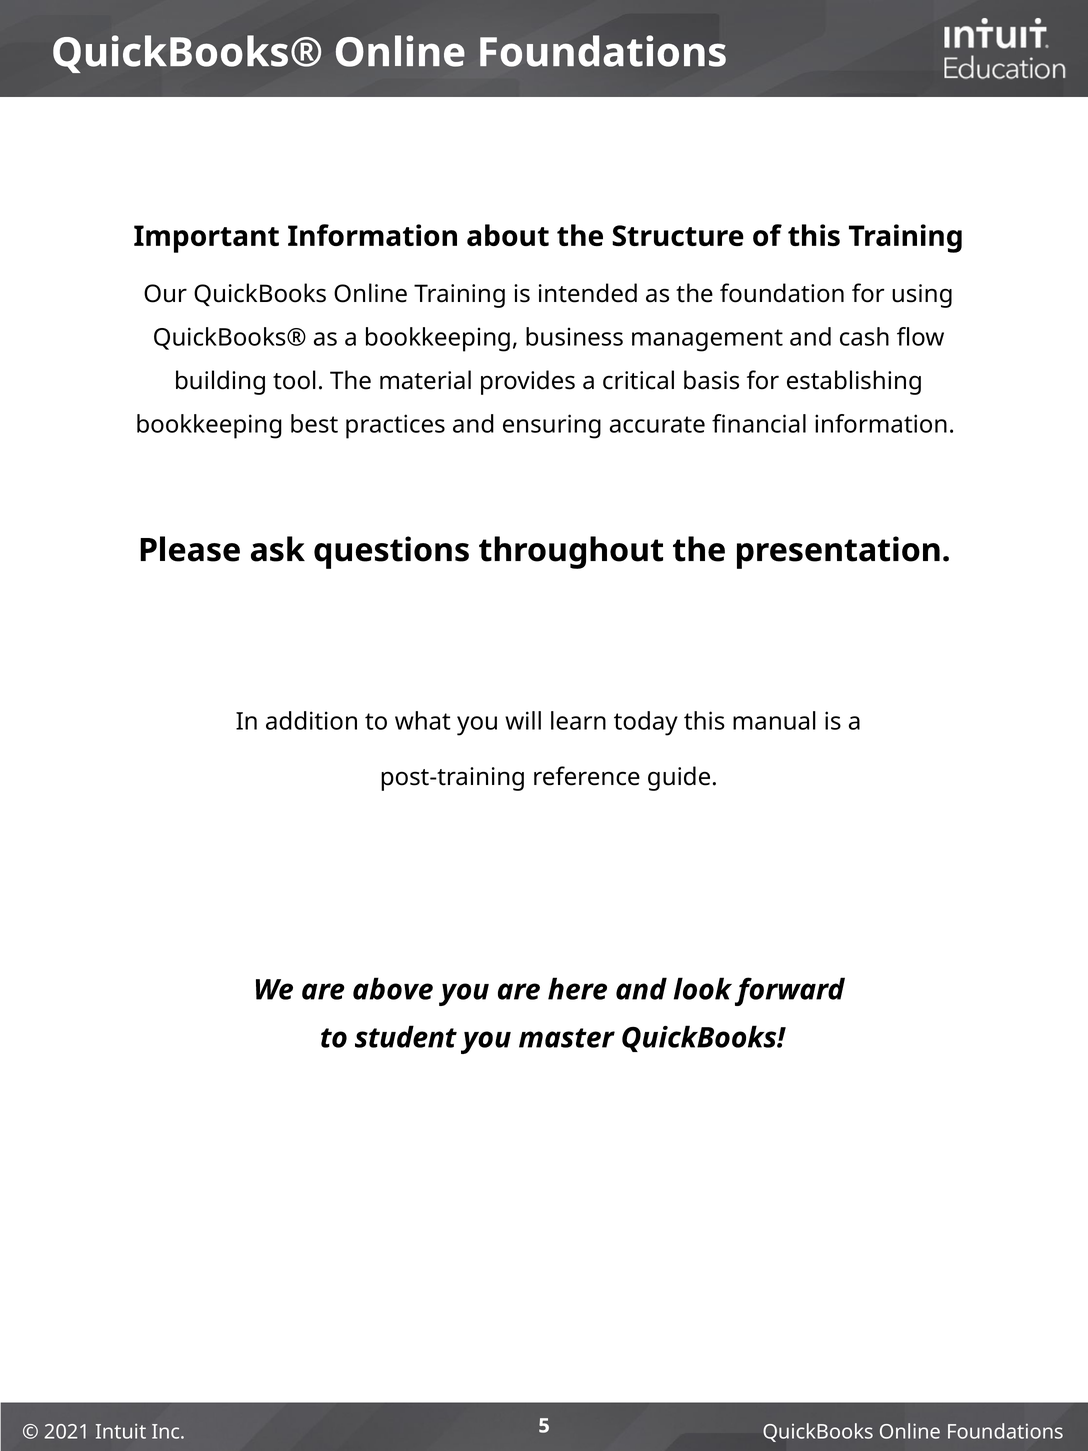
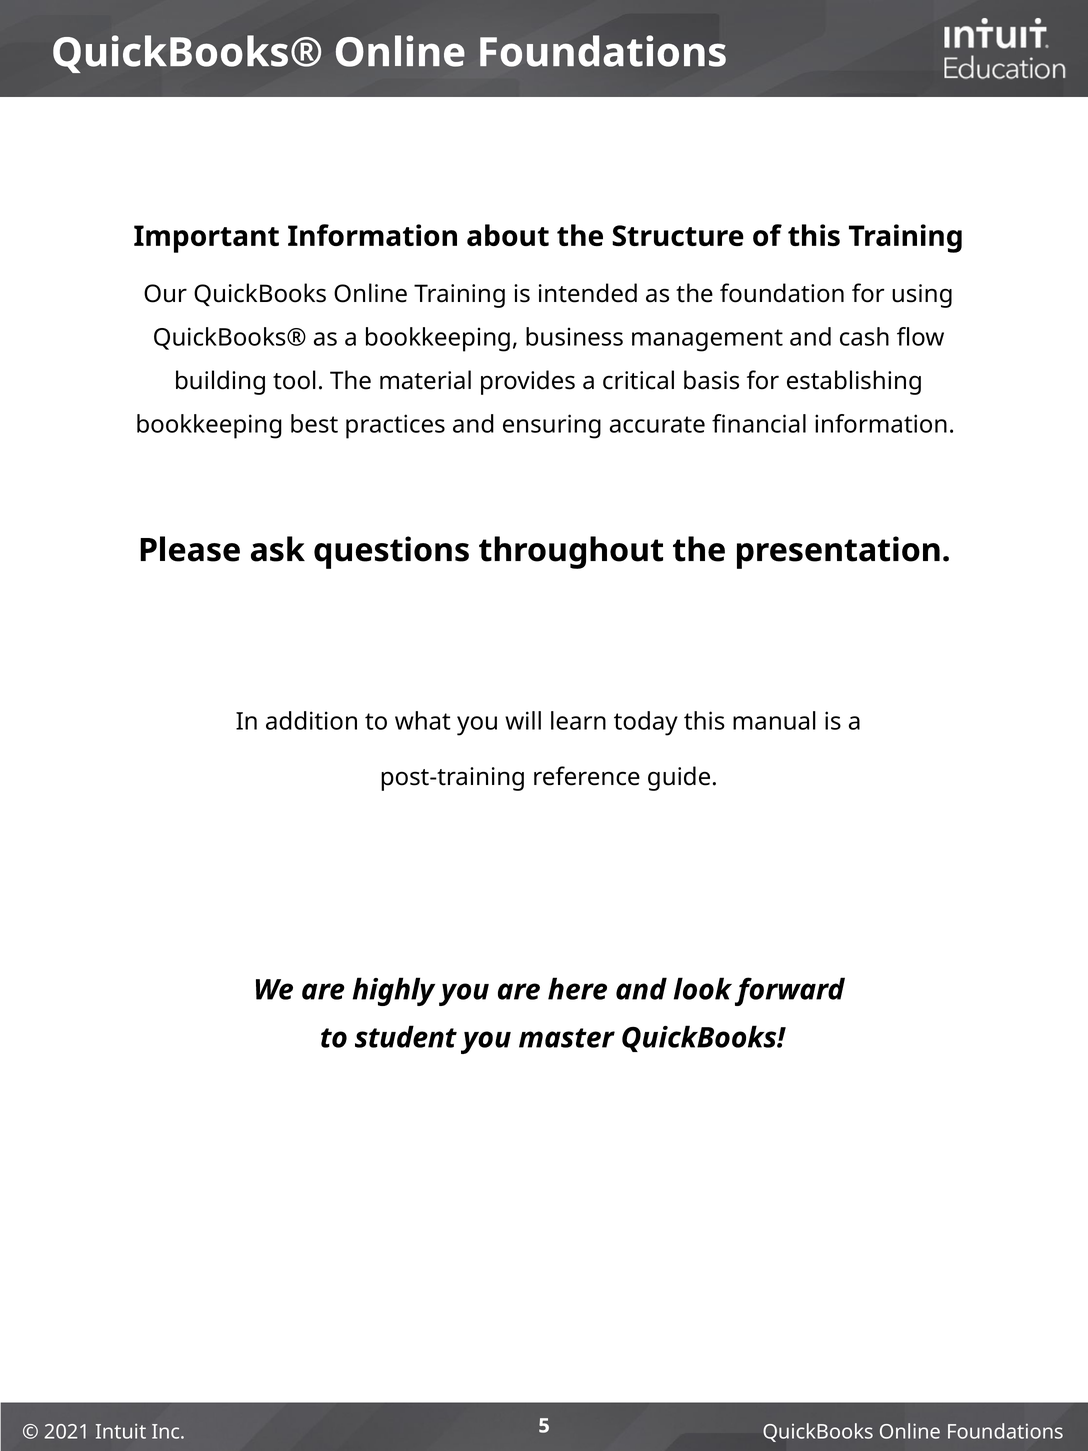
above: above -> highly (393, 990)
